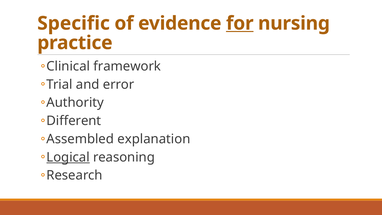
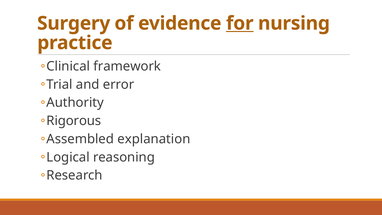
Specific: Specific -> Surgery (74, 23)
Different: Different -> Rigorous (74, 121)
Logical underline: present -> none (68, 157)
